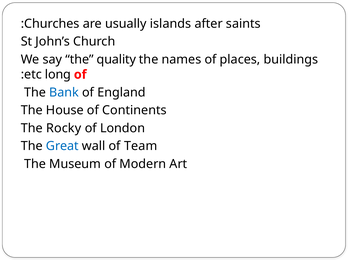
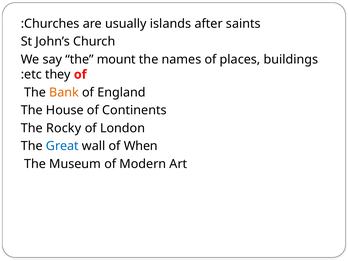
quality: quality -> mount (116, 59)
long: long -> they (58, 75)
Bank colour: blue -> orange (64, 92)
Team: Team -> When (141, 146)
